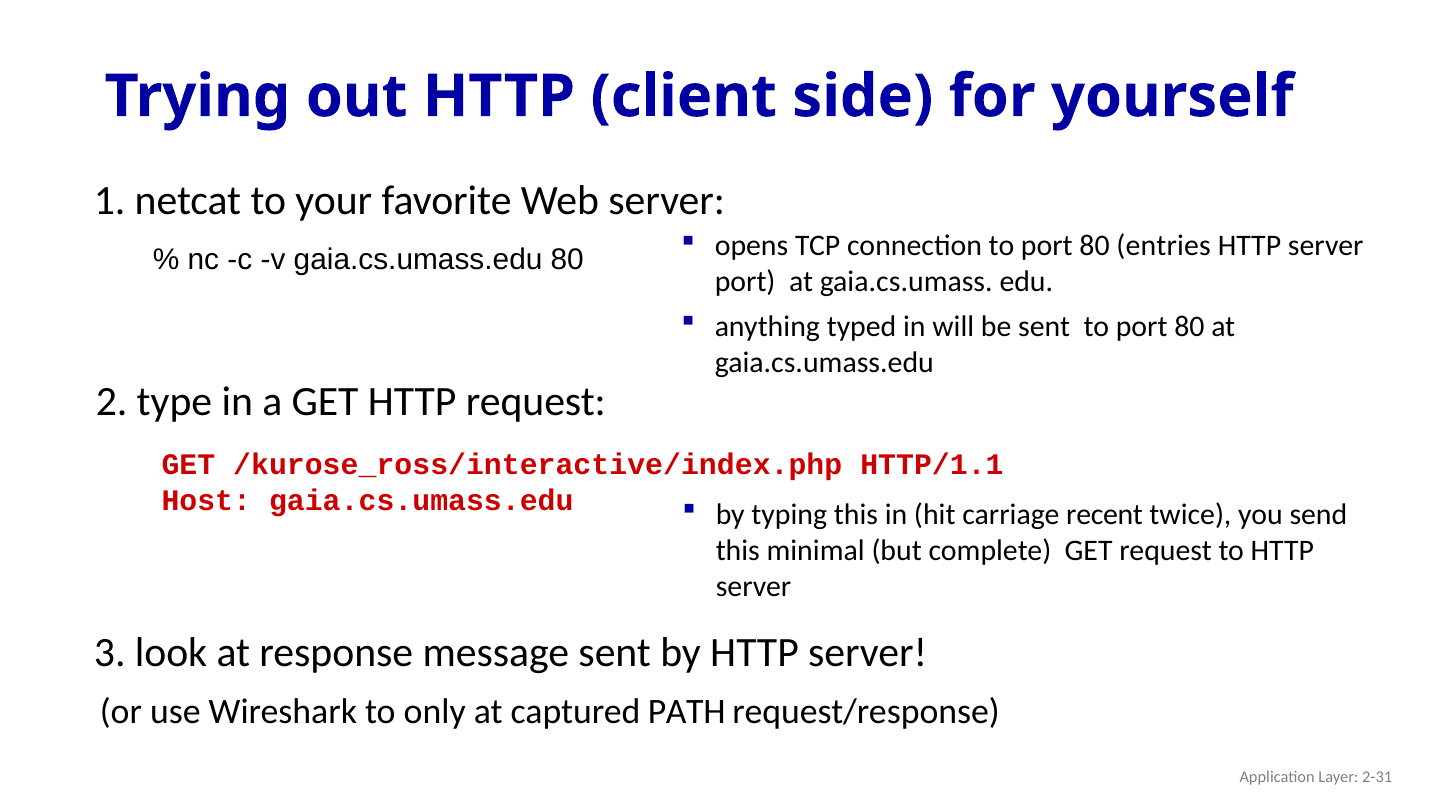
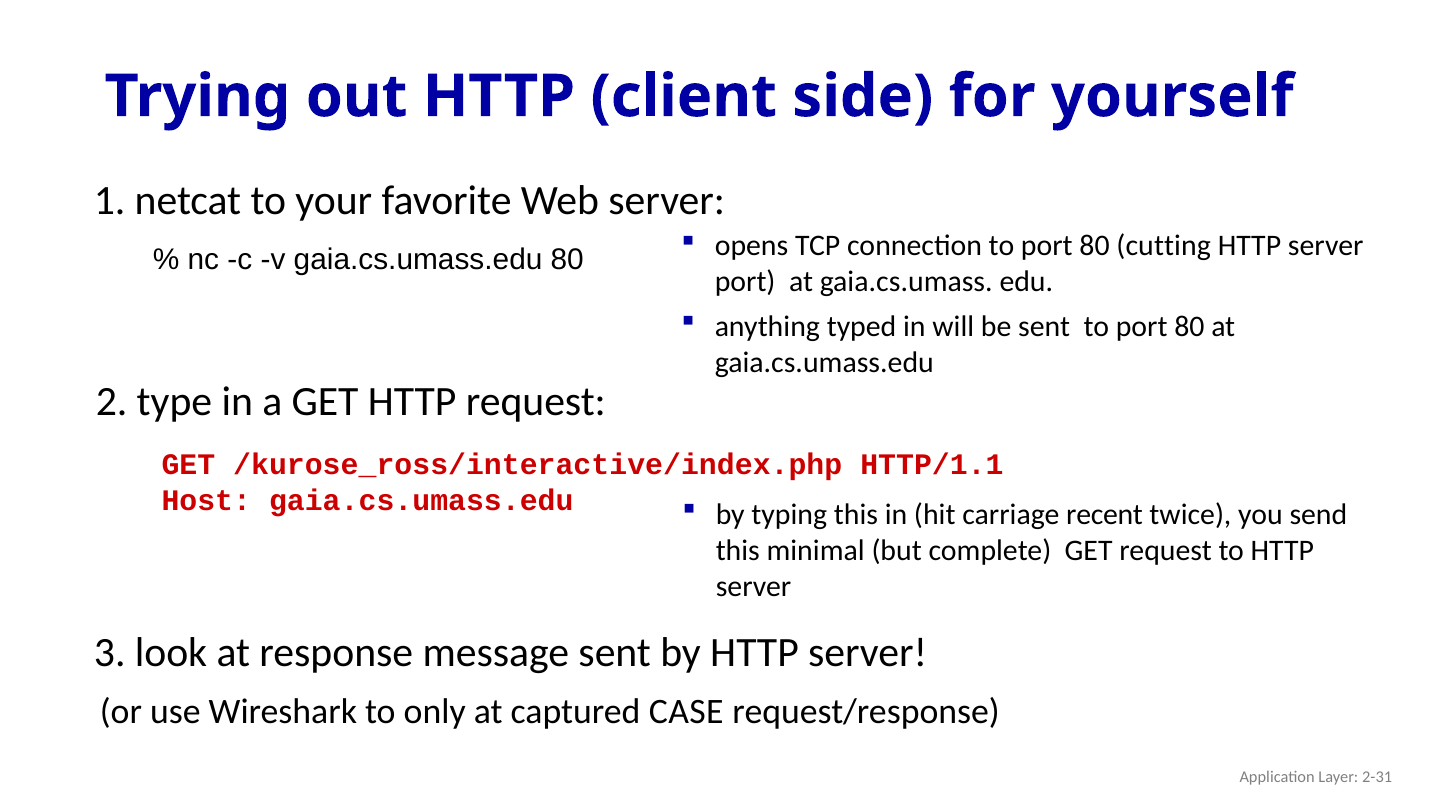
entries: entries -> cutting (1164, 246)
PATH: PATH -> CASE (686, 712)
